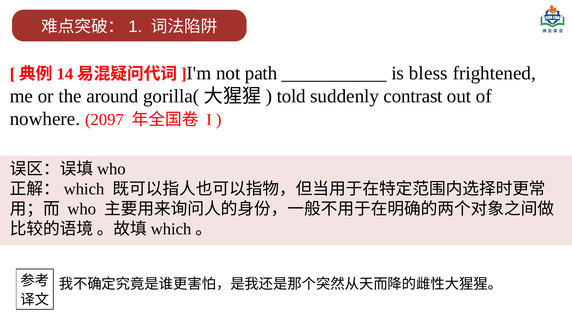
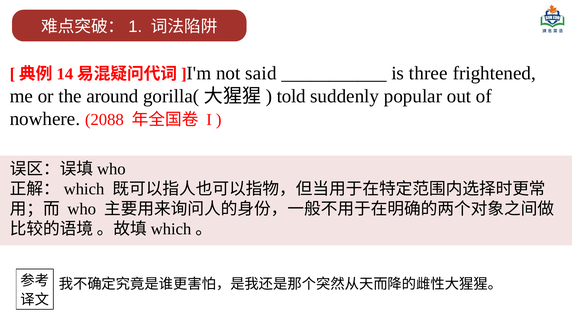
path: path -> said (261, 73)
bless: bless -> three (428, 73)
contrast: contrast -> popular (413, 96)
2097: 2097 -> 2088 (104, 120)
